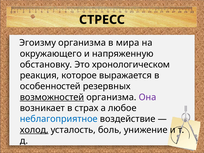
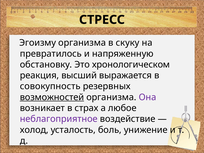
мира: мира -> скуку (128, 43)
окружающего: окружающего -> превратилось (51, 54)
которое: которое -> высший (79, 75)
особенностей: особенностей -> совокупность (50, 86)
неблагоприятное colour: blue -> purple (59, 119)
холод underline: present -> none (34, 130)
